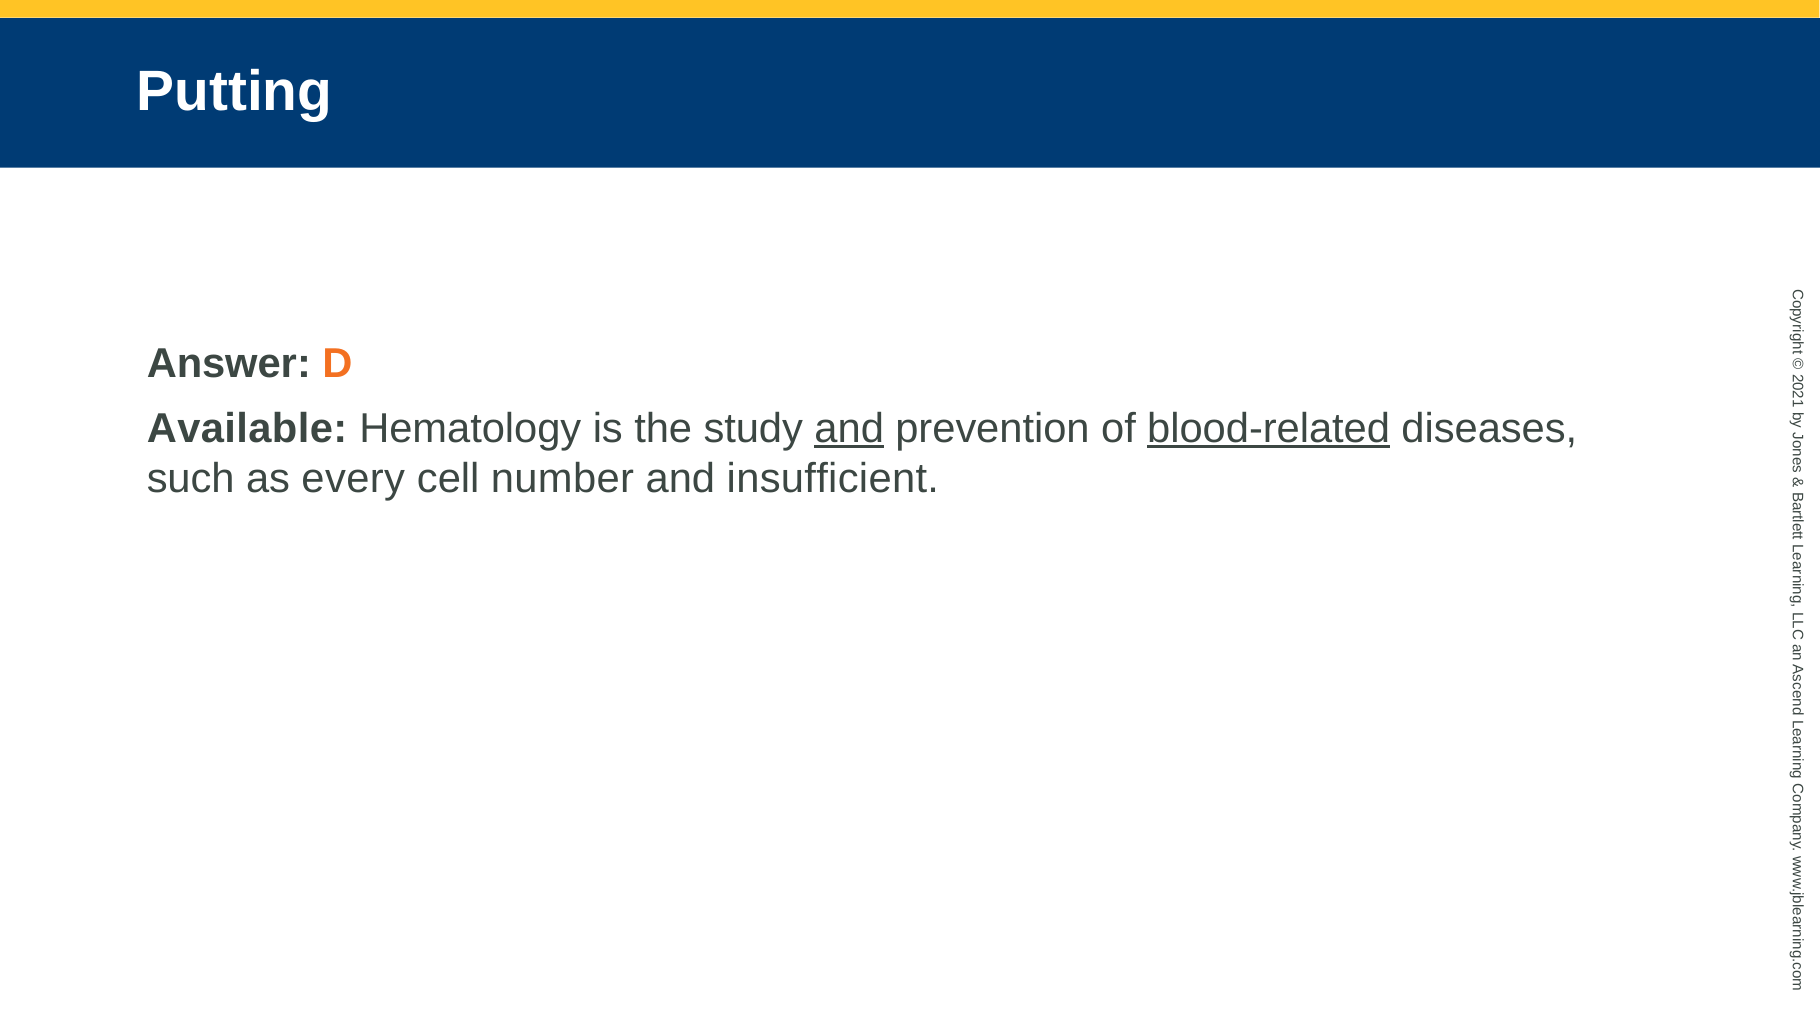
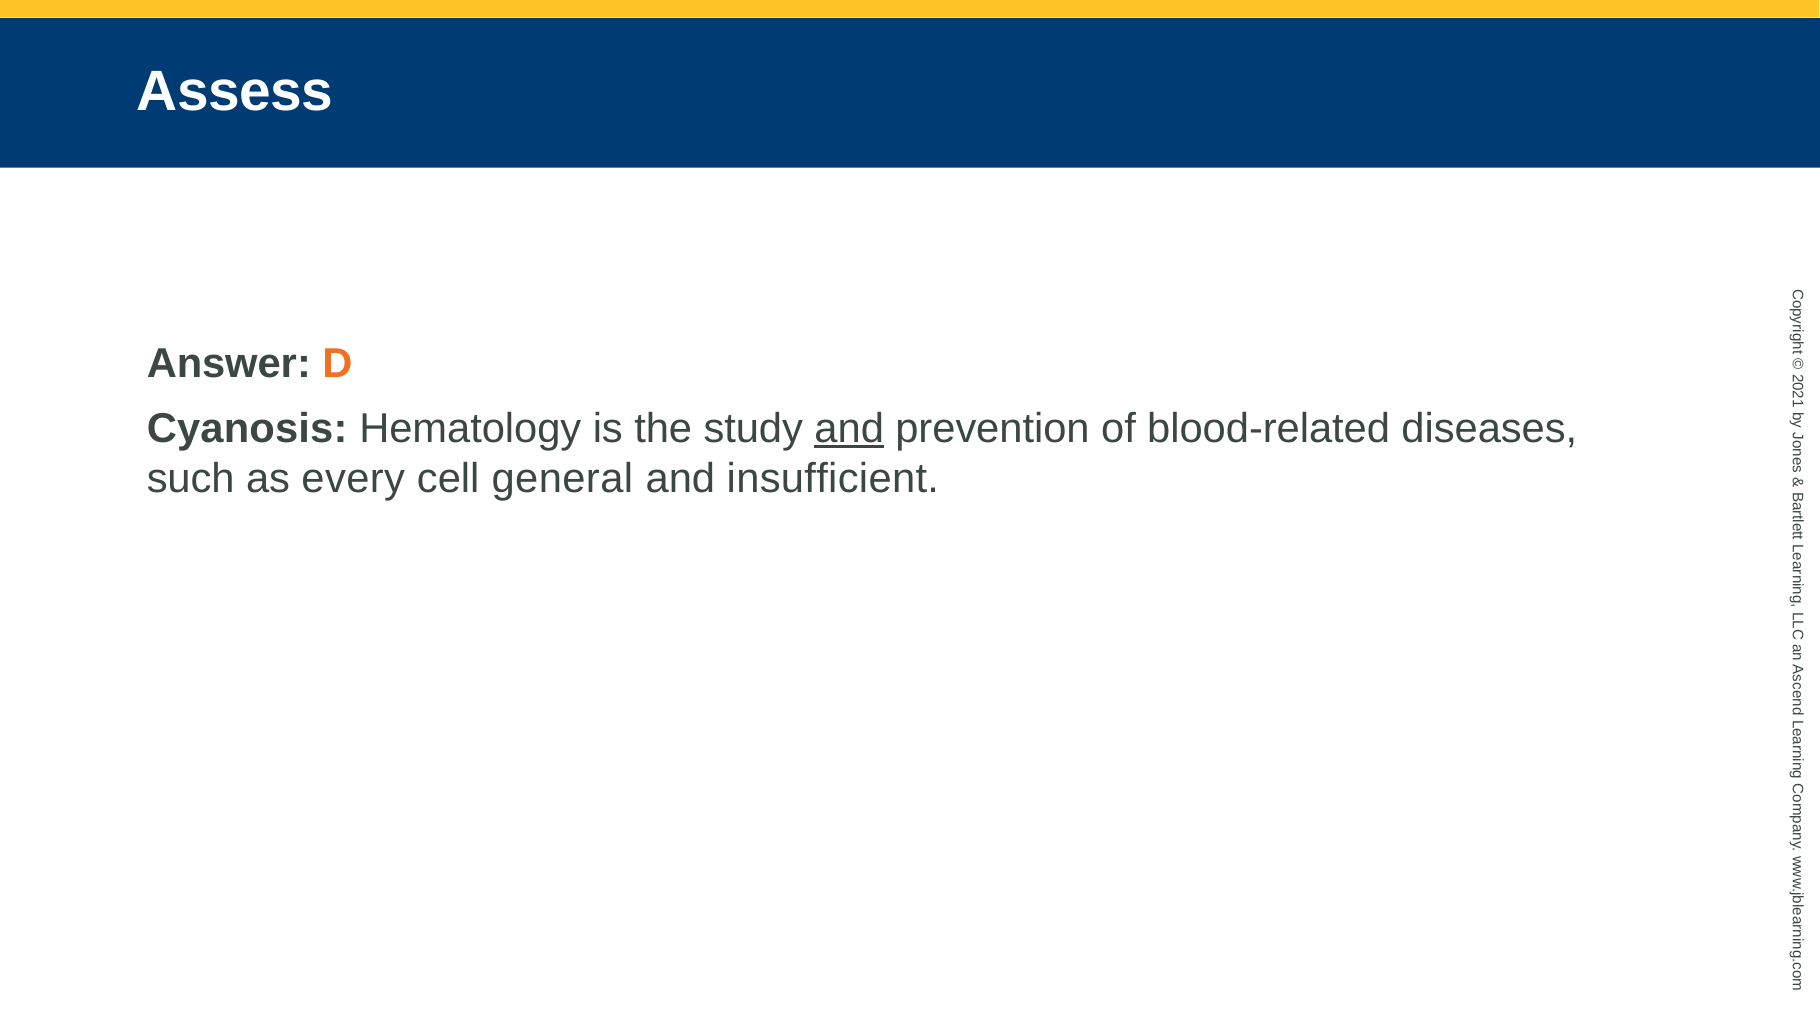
Putting: Putting -> Assess (235, 91)
Available: Available -> Cyanosis (247, 428)
blood-related underline: present -> none (1269, 428)
number: number -> general (562, 478)
